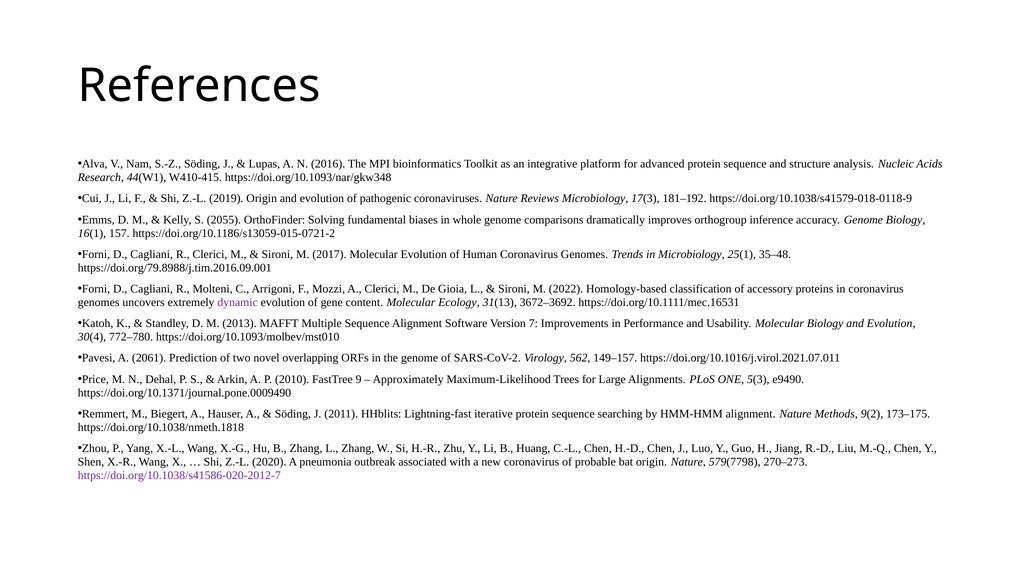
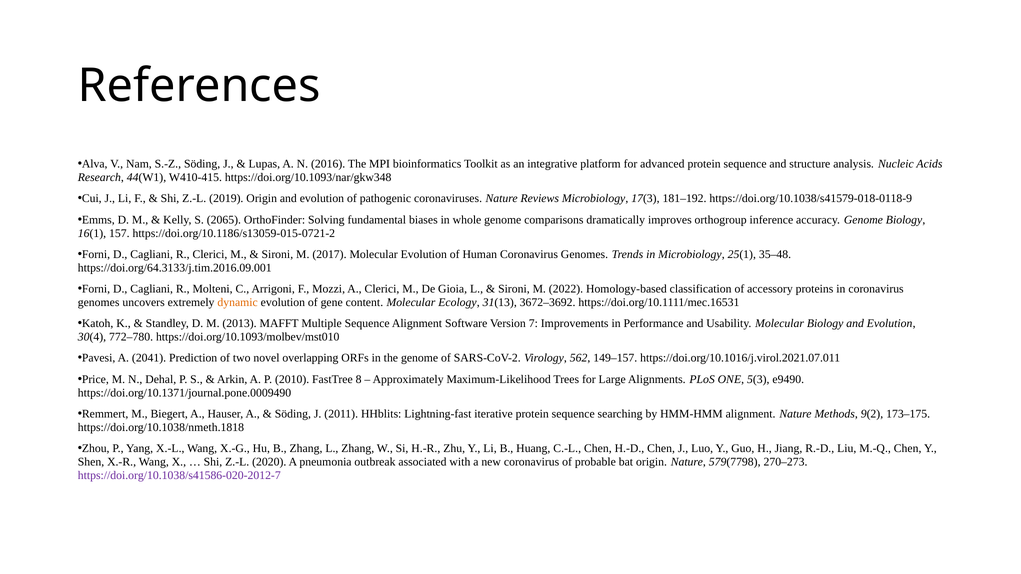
2055: 2055 -> 2065 (224, 220)
https://doi.org/79.8988/j.tim.2016.09.001: https://doi.org/79.8988/j.tim.2016.09.001 -> https://doi.org/64.3133/j.tim.2016.09.001 (175, 268)
dynamic colour: purple -> orange (238, 303)
2061: 2061 -> 2041 (149, 358)
9: 9 -> 8 (359, 379)
